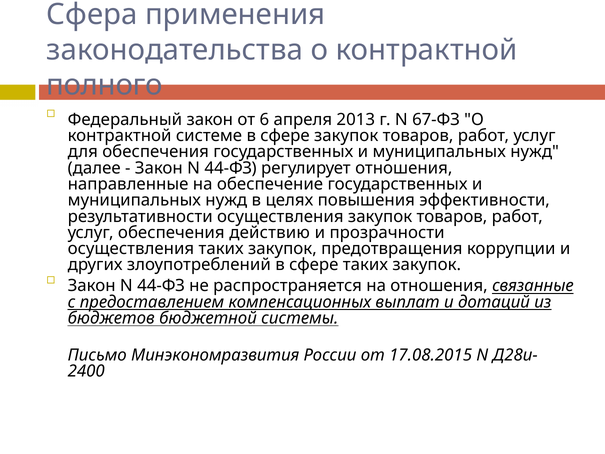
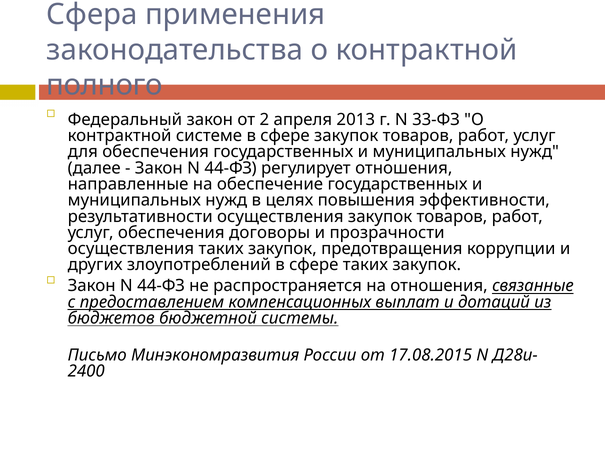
6: 6 -> 2 (264, 119)
67-ФЗ: 67-ФЗ -> 33-ФЗ (436, 119)
действию: действию -> договоры (270, 232)
